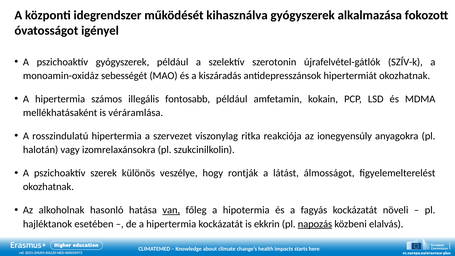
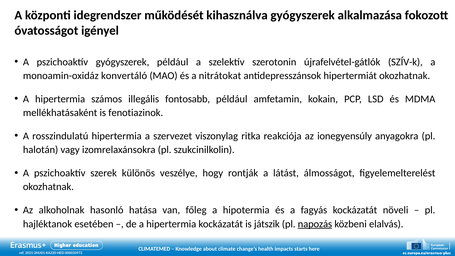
sebességét: sebességét -> konvertáló (124, 76)
kiszáradás: kiszáradás -> nitrátokat (220, 76)
véráramlása: véráramlása -> fenotiazinok (136, 113)
van underline: present -> none (171, 210)
ekkrin: ekkrin -> játszik (267, 224)
